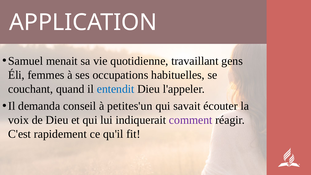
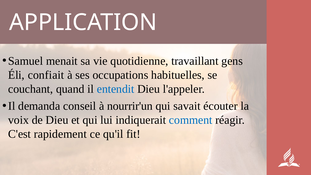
femmes: femmes -> confiait (46, 75)
petites'un: petites'un -> nourrir'un (130, 106)
comment colour: purple -> blue (191, 120)
